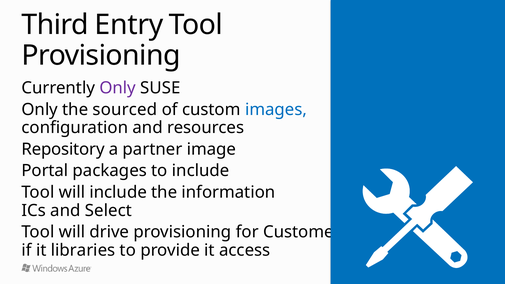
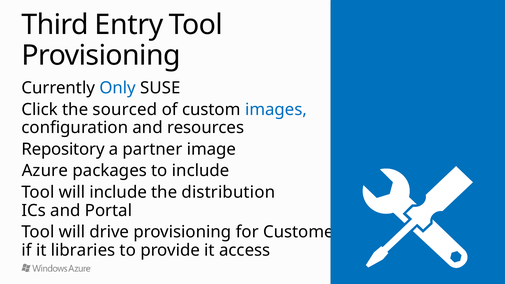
Only colour: purple -> blue (118, 88)
Only: Only -> Click (40, 109)
Portal: Portal -> Azure (45, 171)
information: information -> distribution (228, 192)
Select: Select -> Portal (108, 211)
